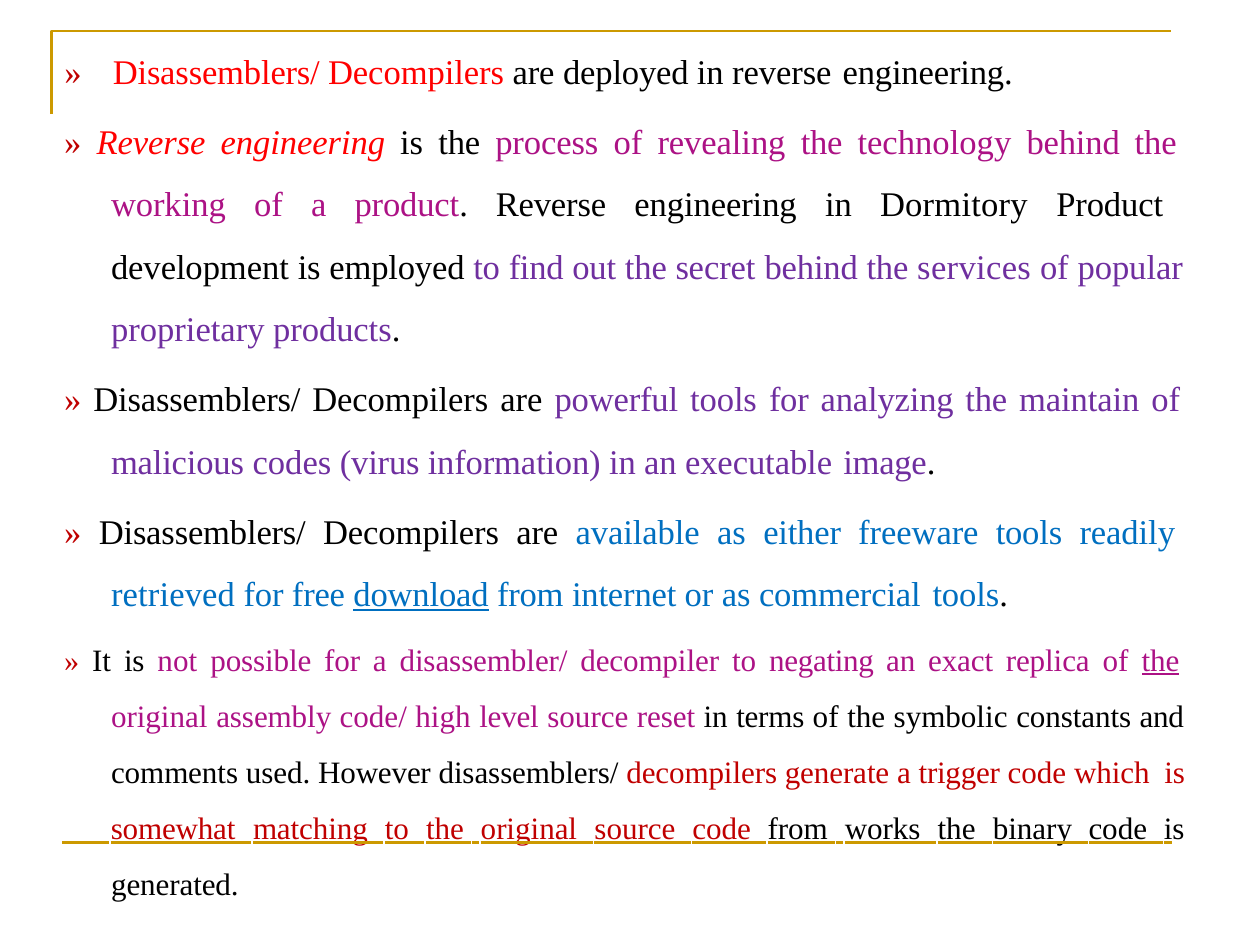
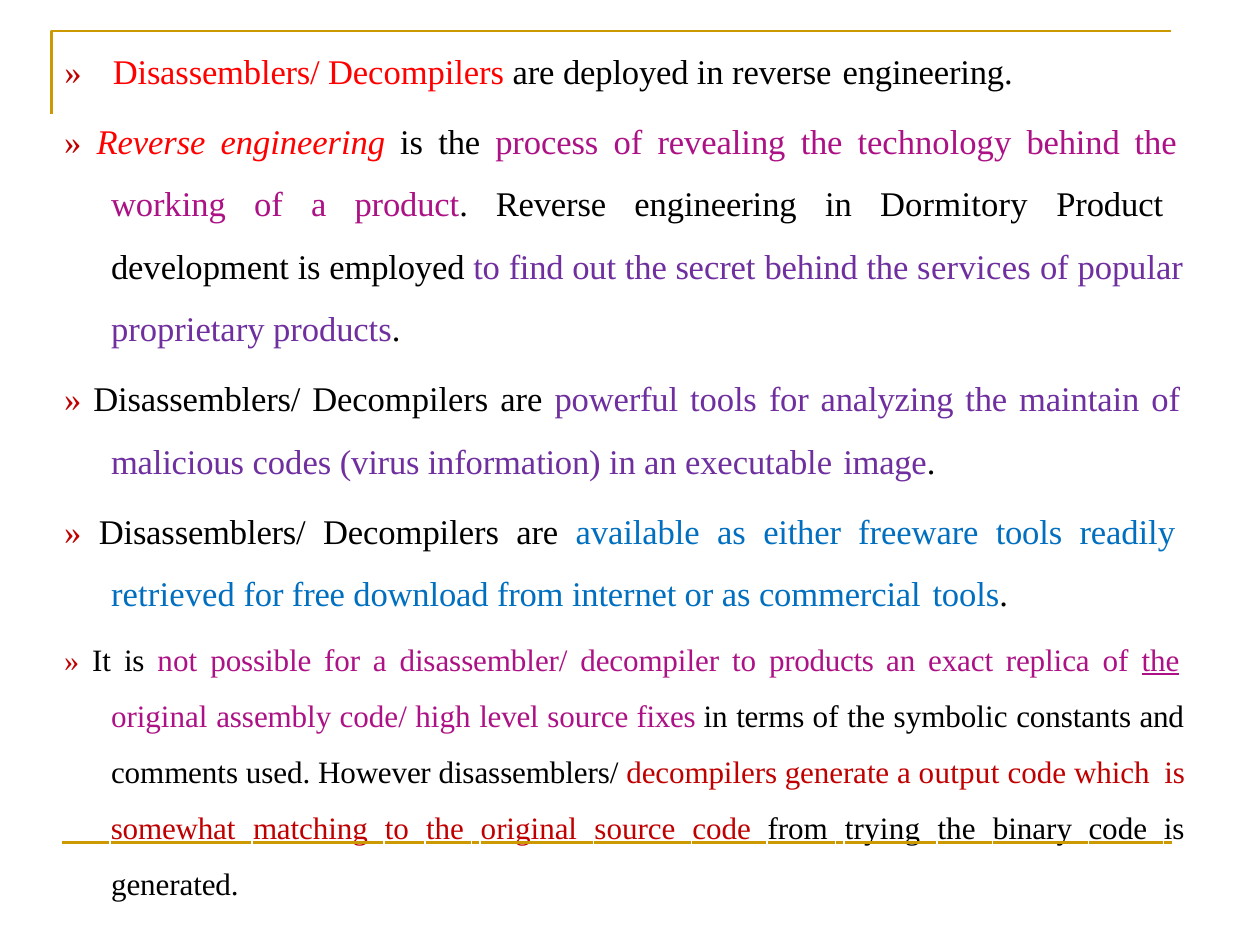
download underline: present -> none (421, 595)
to negating: negating -> products (822, 661)
reset: reset -> fixes (666, 717)
trigger: trigger -> output (959, 773)
works: works -> trying (882, 829)
